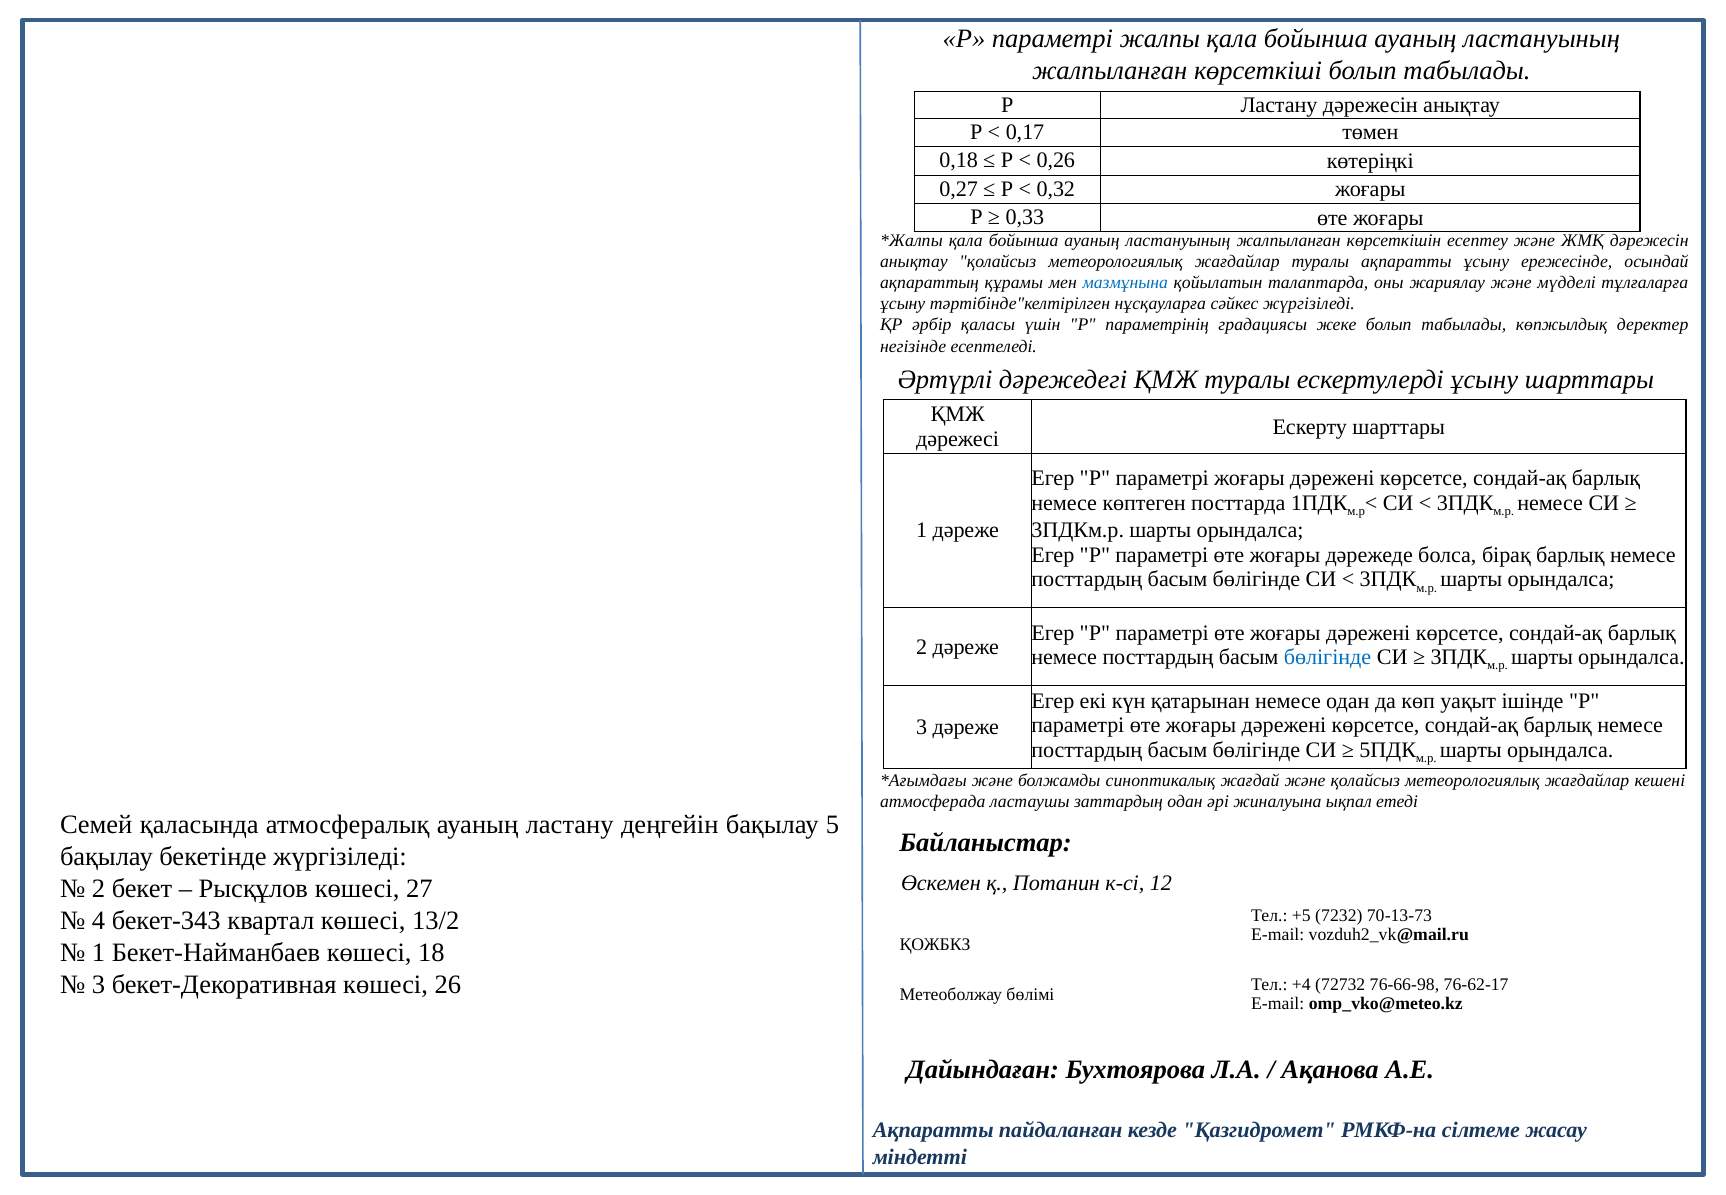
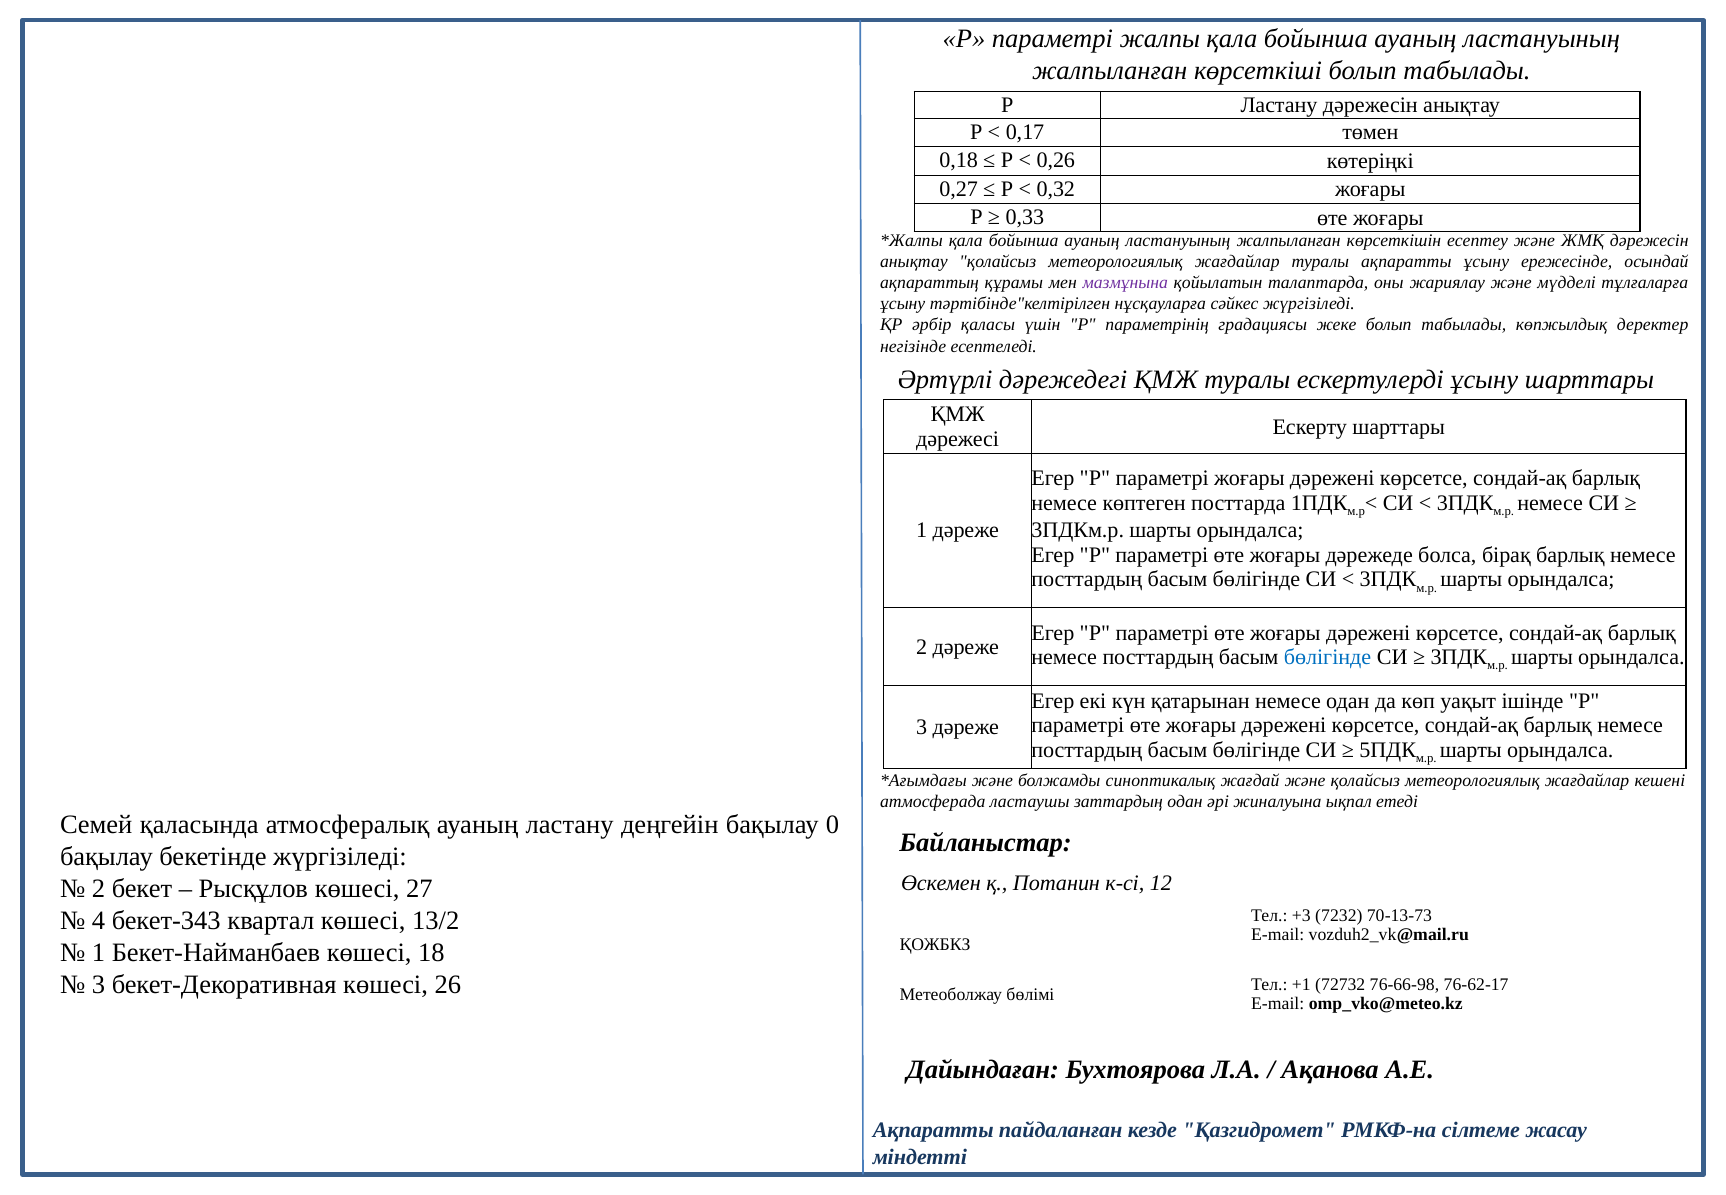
мазмұнына colour: blue -> purple (1125, 283)
5: 5 -> 0 (833, 825)
+5: +5 -> +3 (1301, 915)
+4: +4 -> +1 (1301, 984)
